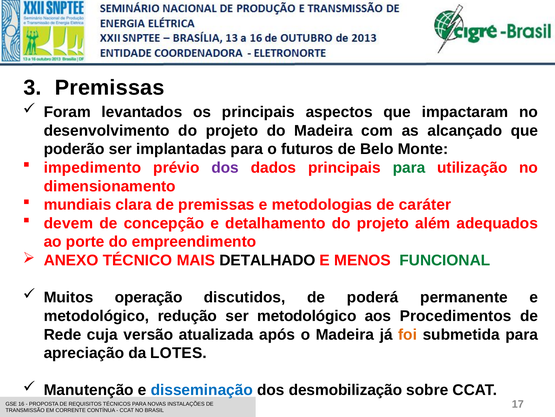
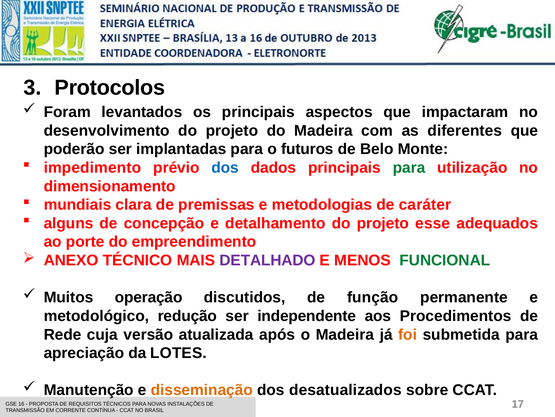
Premissas: Premissas -> Protocolos (110, 87)
alcançado: alcançado -> diferentes (465, 130)
dos colour: purple -> blue (225, 167)
devem: devem -> alguns (69, 223)
além: além -> esse (433, 223)
DETALHADO colour: black -> purple (268, 260)
poderá: poderá -> função (373, 297)
ser metodológico: metodológico -> independente (307, 315)
disseminação colour: blue -> orange (202, 390)
desmobilização: desmobilização -> desatualizados (345, 390)
